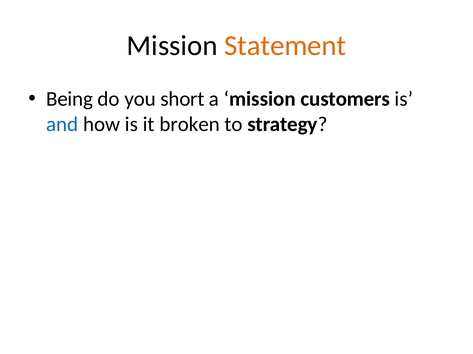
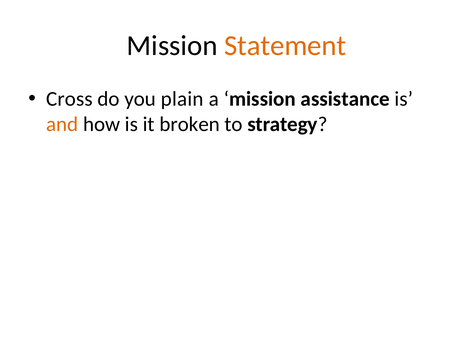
Being: Being -> Cross (69, 99)
short: short -> plain (182, 99)
customers: customers -> assistance (345, 99)
and colour: blue -> orange (62, 124)
